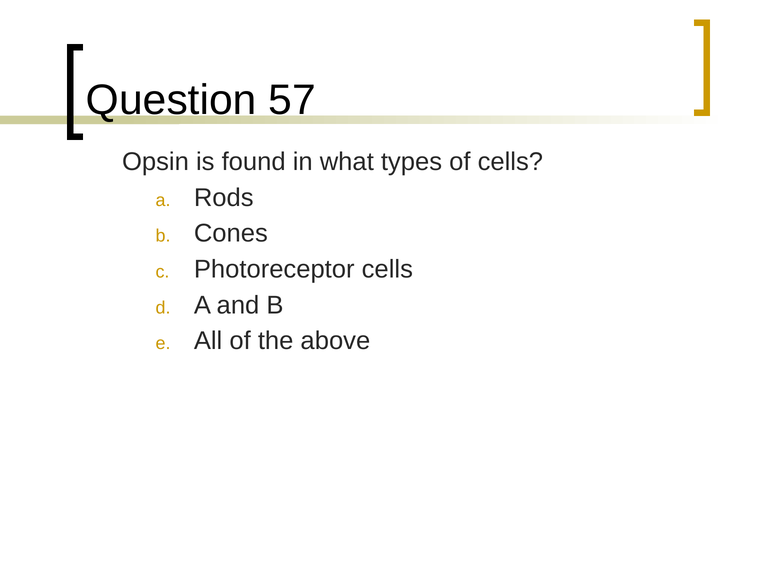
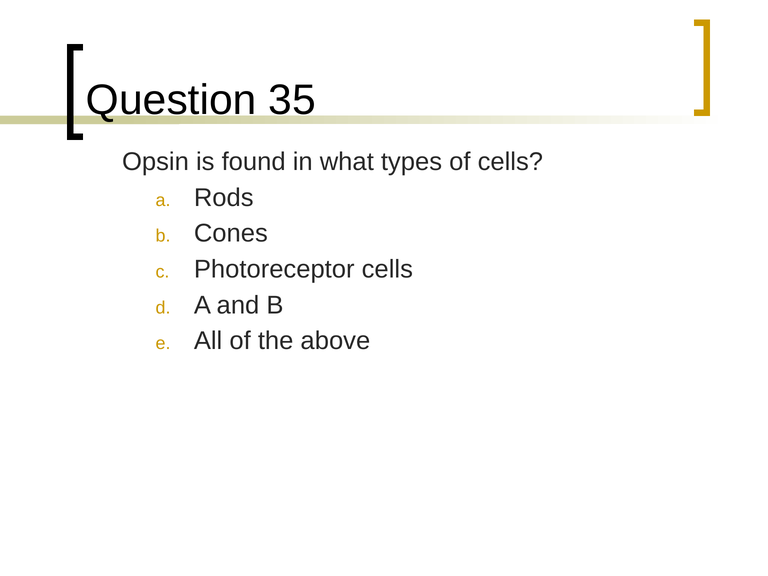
57: 57 -> 35 (292, 100)
